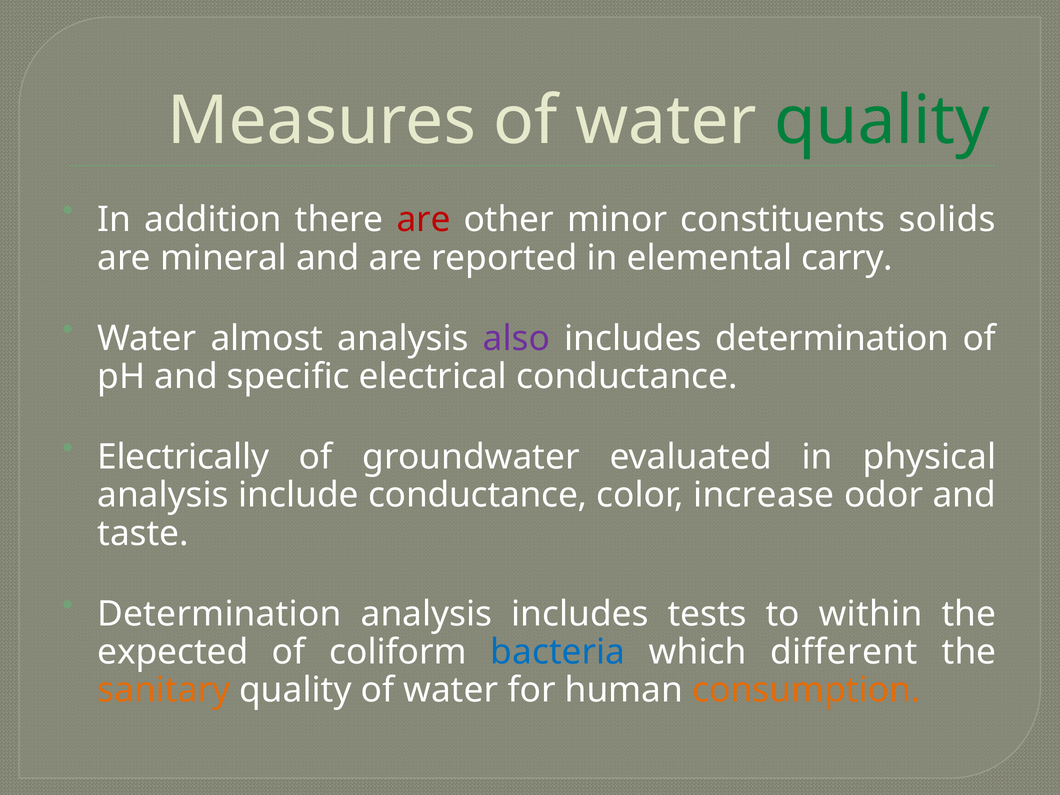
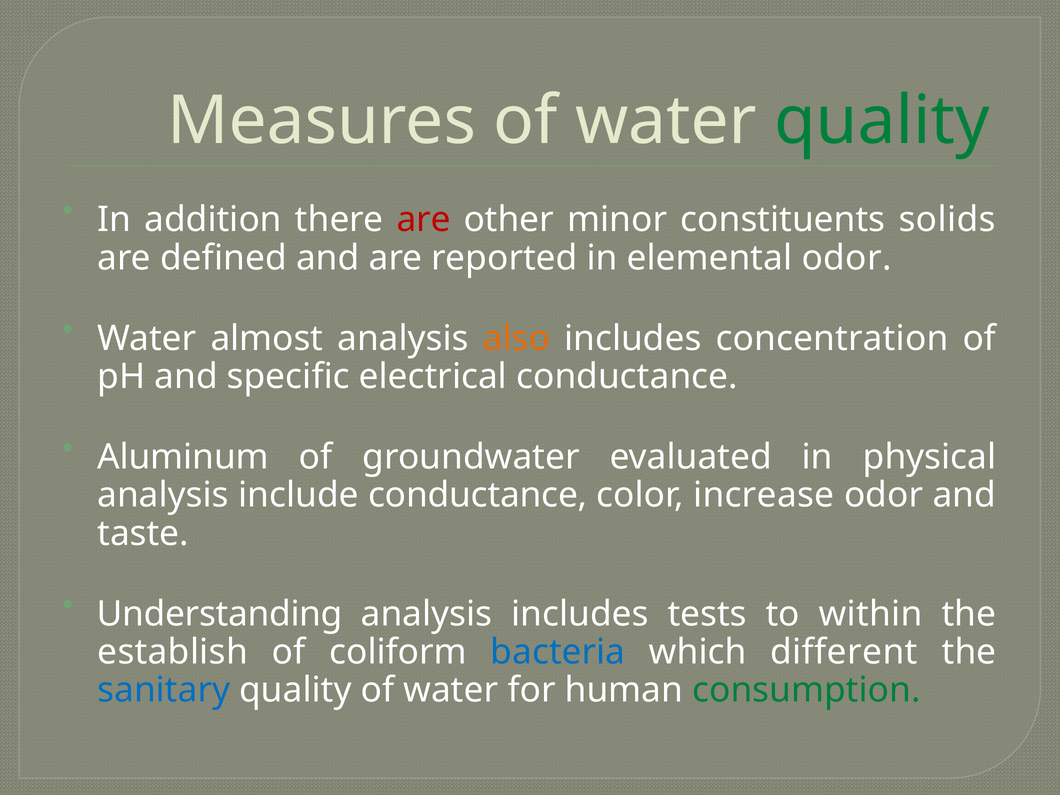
mineral: mineral -> defined (223, 258)
elemental carry: carry -> odor (847, 258)
also colour: purple -> orange (516, 338)
includes determination: determination -> concentration (832, 338)
Electrically: Electrically -> Aluminum (183, 457)
Determination: Determination -> Understanding (220, 614)
expected: expected -> establish (173, 652)
sanitary colour: orange -> blue (164, 690)
consumption colour: orange -> green (806, 690)
